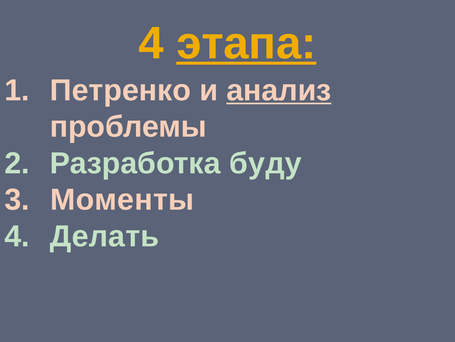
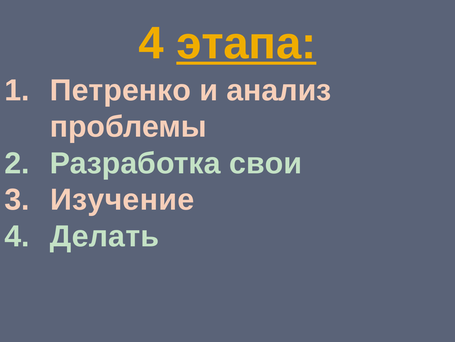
анализ underline: present -> none (279, 90)
буду: буду -> свои (266, 163)
Моменты: Моменты -> Изучение (122, 199)
